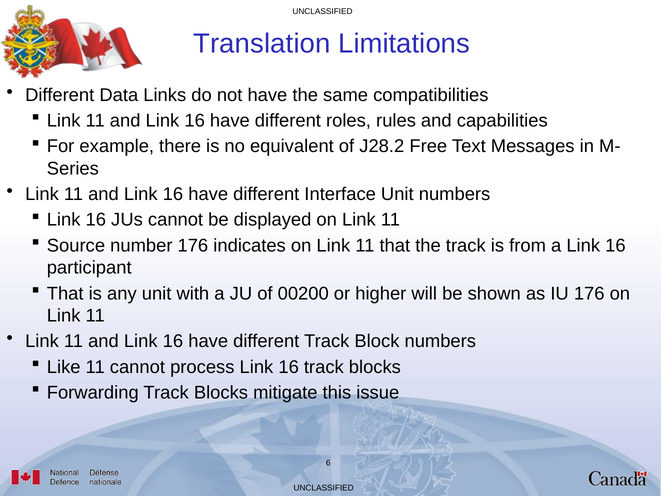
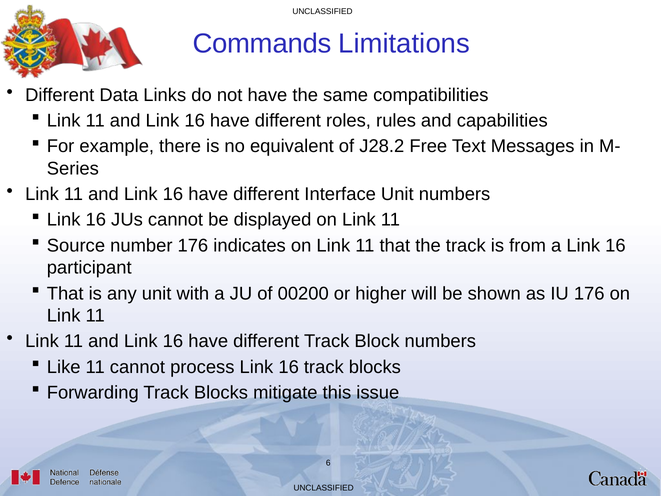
Translation: Translation -> Commands (262, 43)
